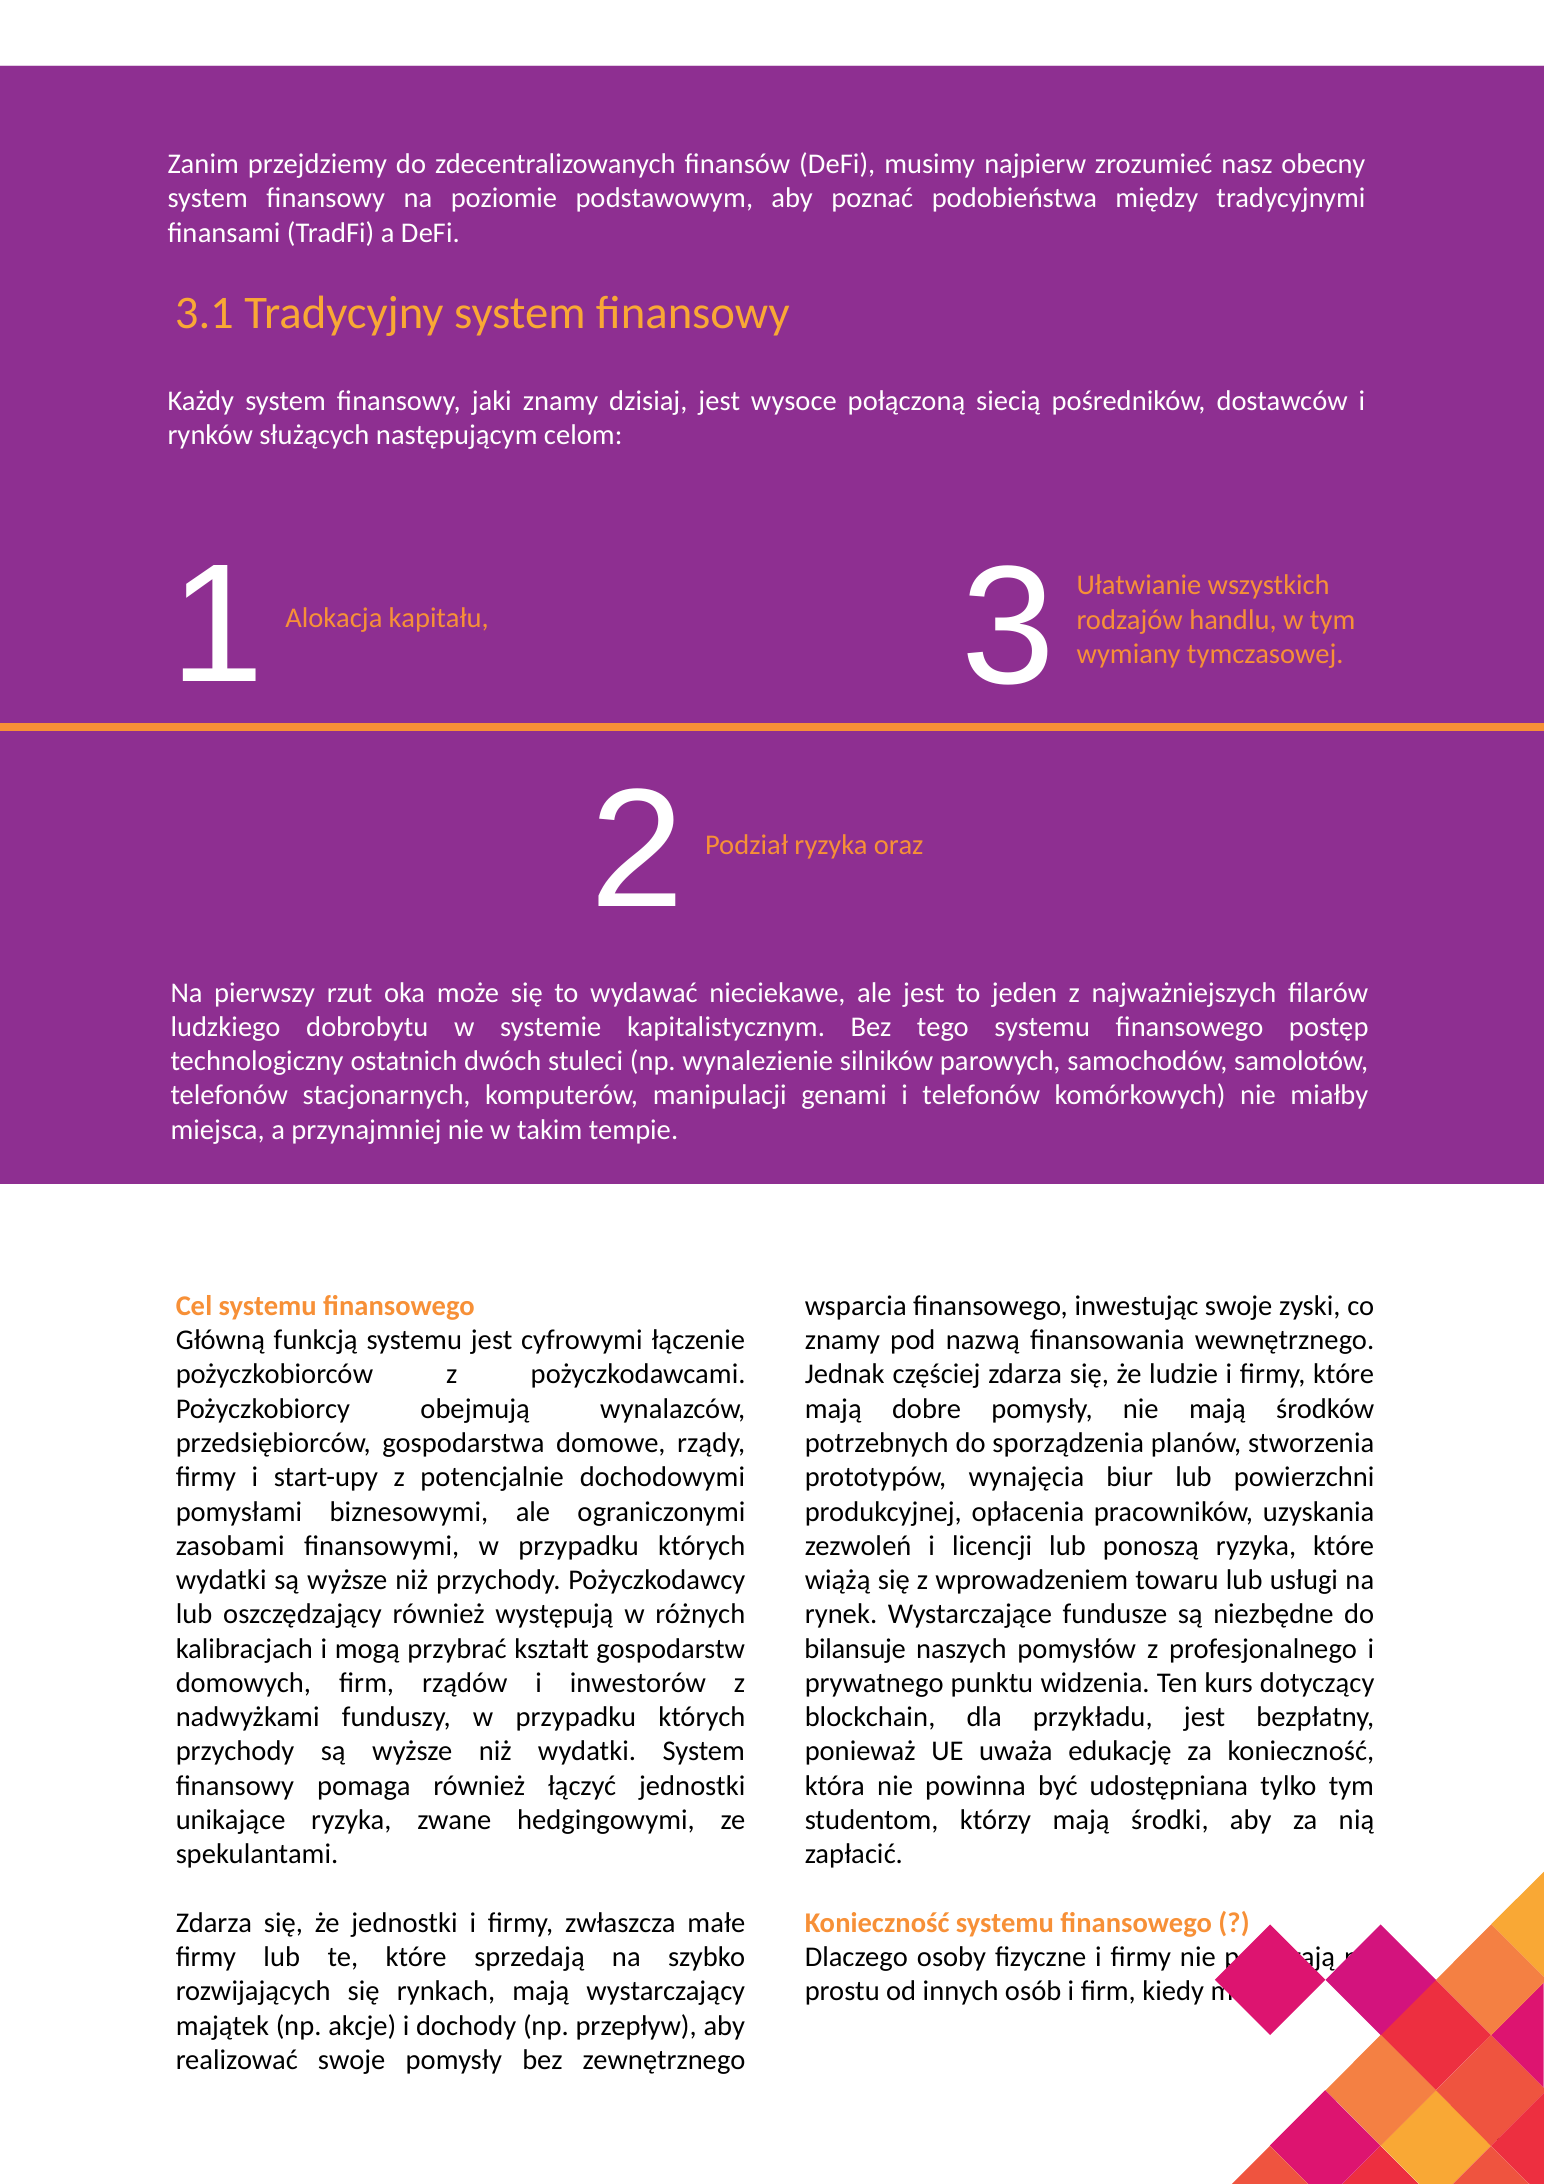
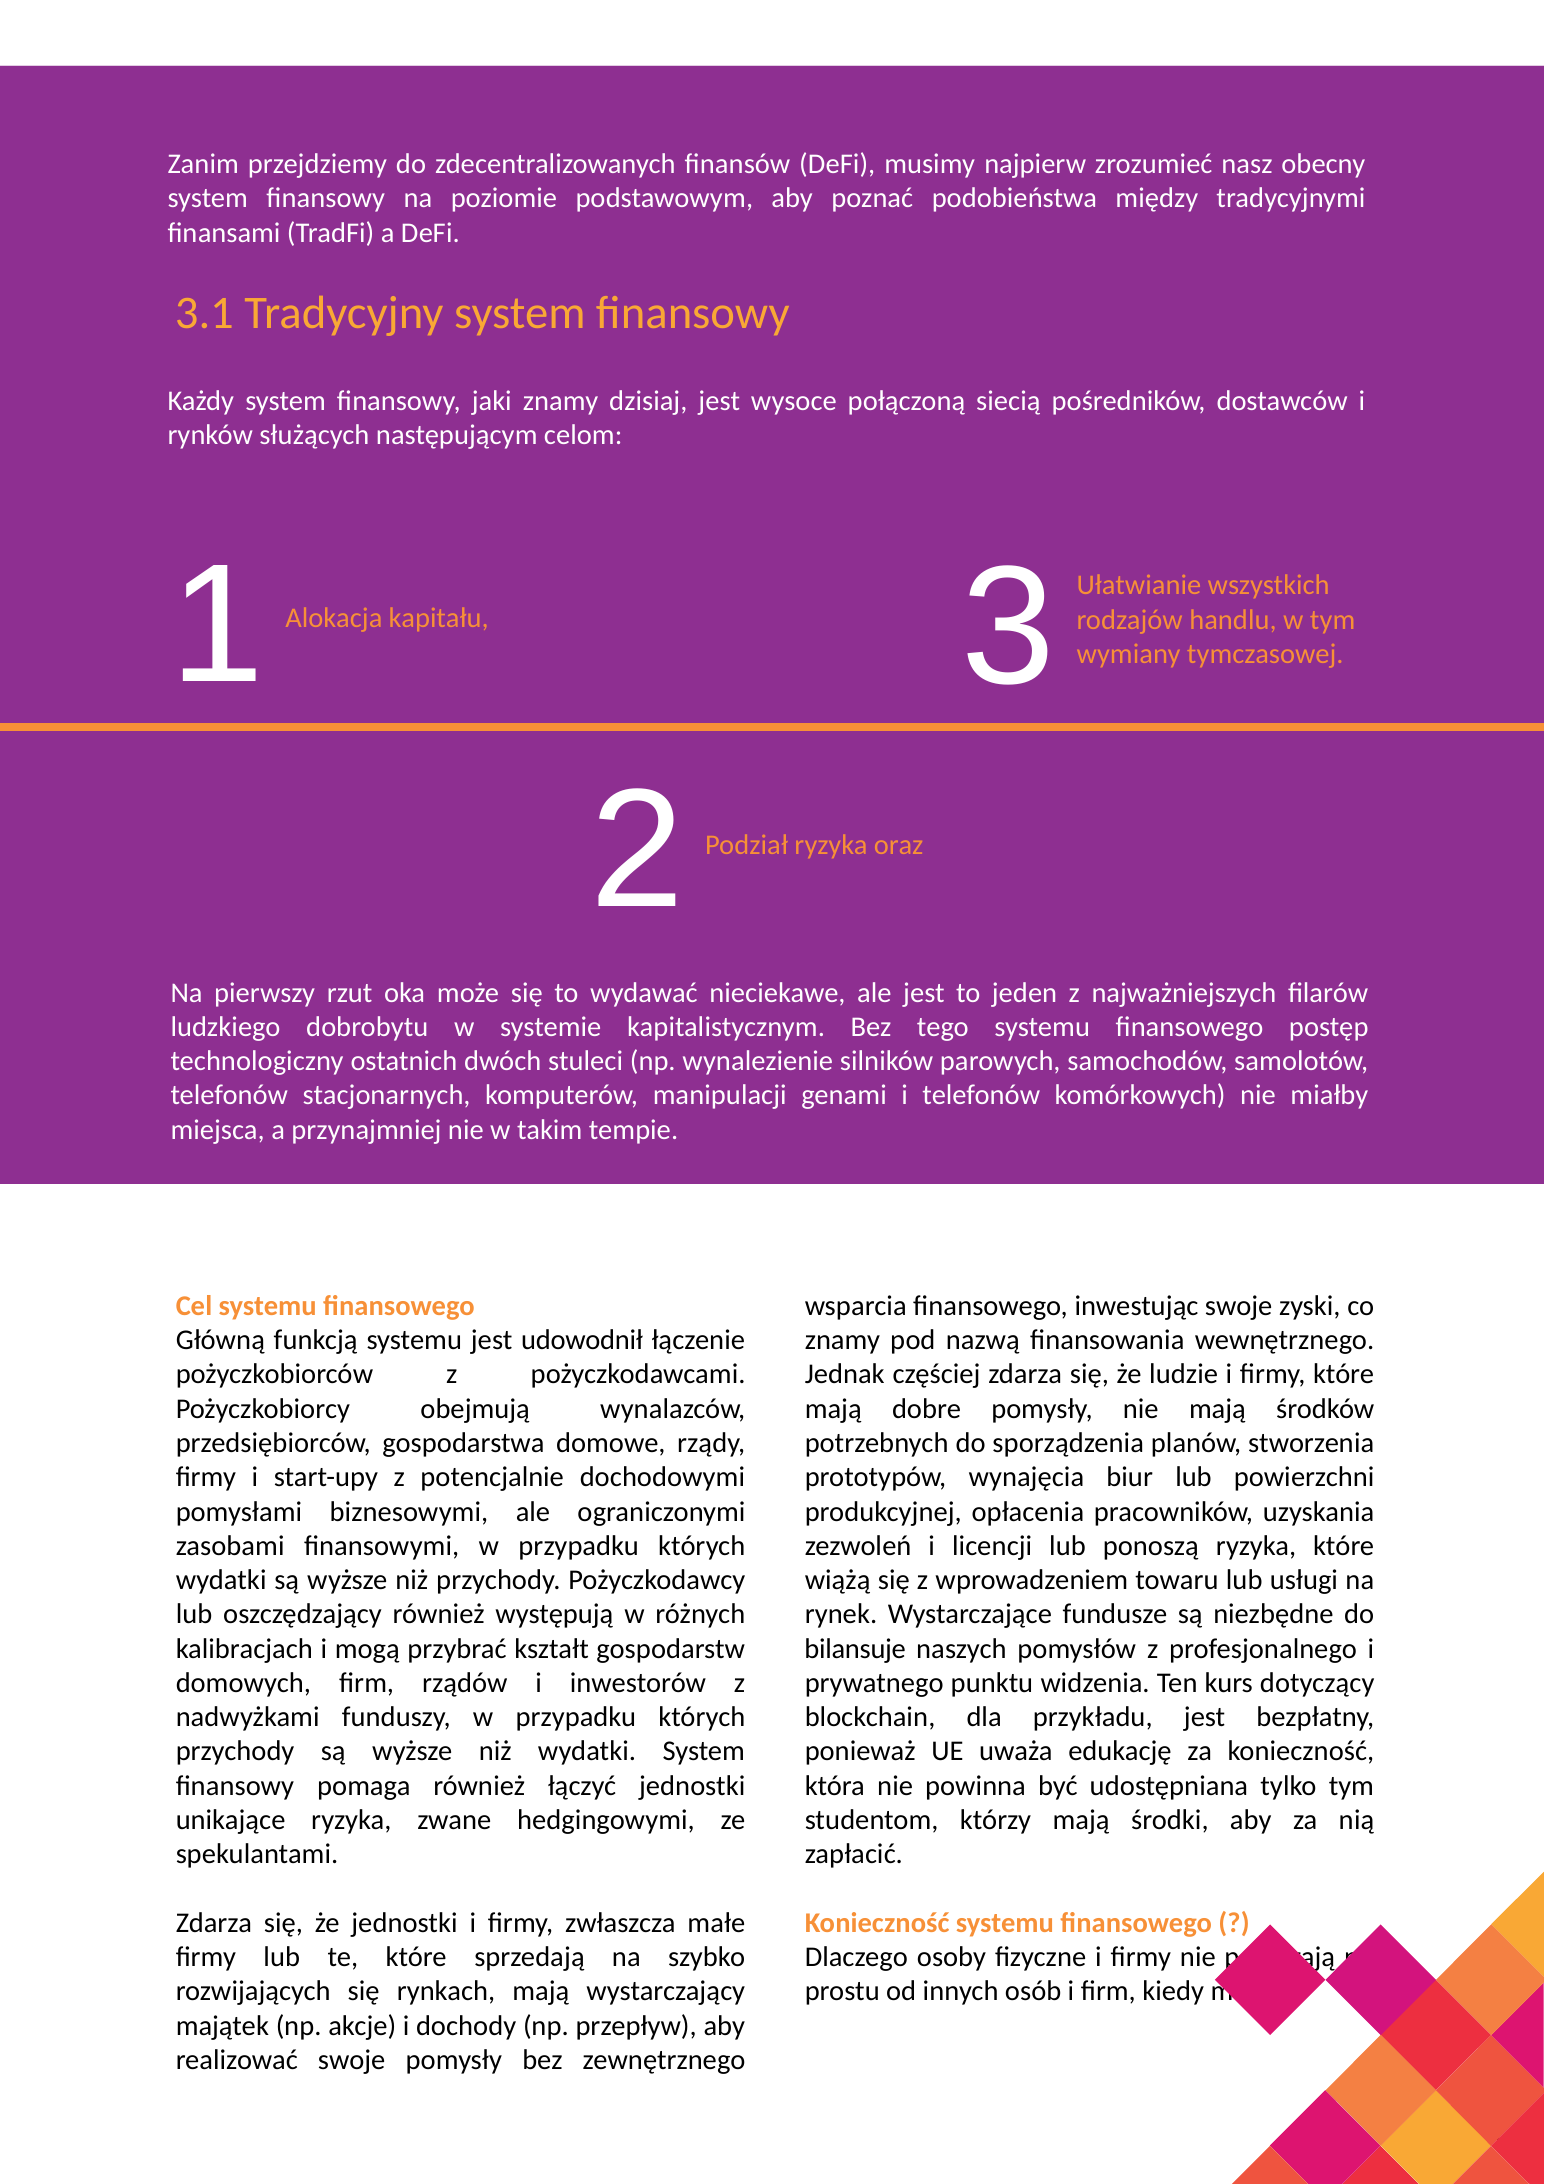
cyfrowymi: cyfrowymi -> udowodnił (582, 1340)
